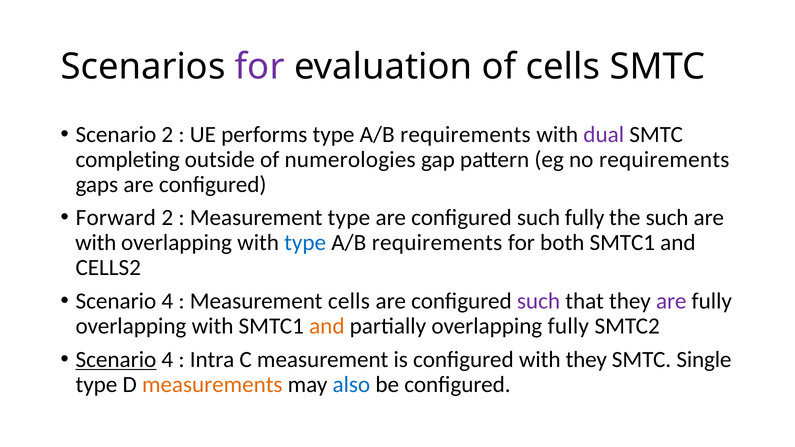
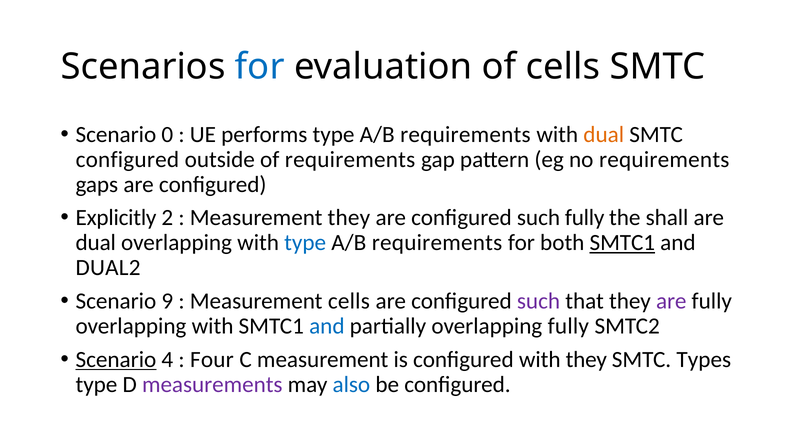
for colour: purple -> blue (260, 67)
Scenario 2: 2 -> 0 (167, 134)
dual colour: purple -> orange (604, 134)
completing: completing -> configured (127, 159)
of numerologies: numerologies -> requirements (350, 159)
Forward: Forward -> Explicitly (116, 218)
Measurement type: type -> they (349, 218)
the such: such -> shall (667, 218)
with: with -> dual (96, 243)
SMTC1 underline: none -> present (622, 243)
CELLS2: CELLS2 -> DUAL2 (108, 268)
4: 4 -> 9 (167, 301)
and colour: orange -> blue (327, 326)
Intra: Intra -> Four (212, 360)
Single: Single -> Types (704, 360)
measurements colour: orange -> purple (212, 385)
